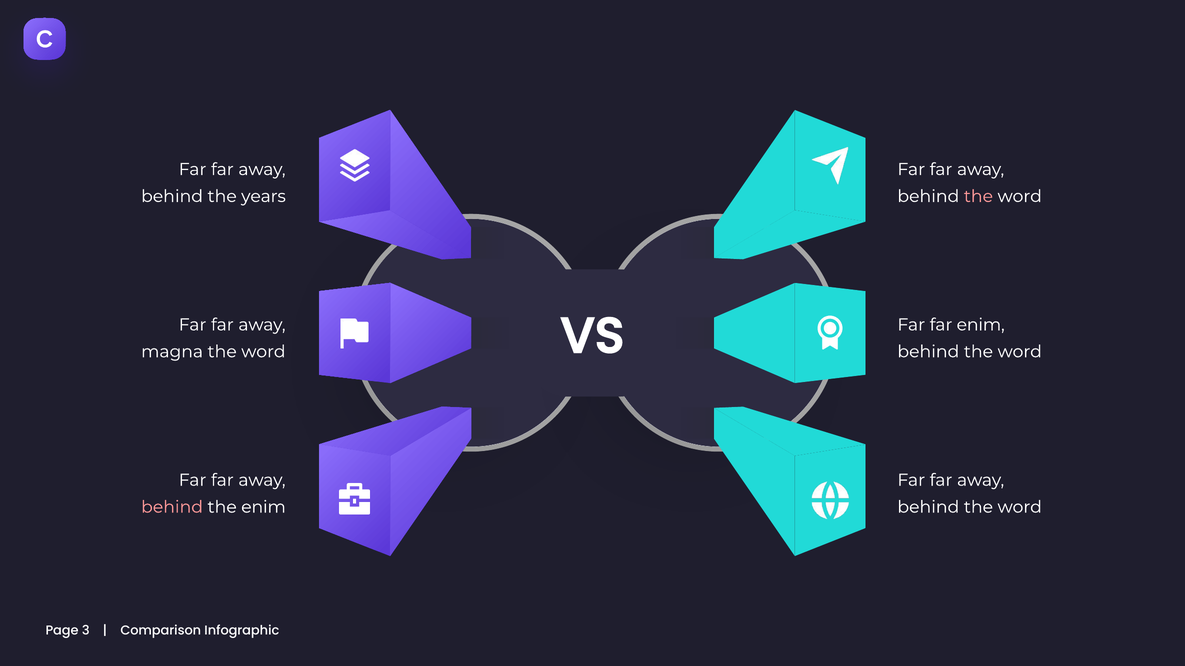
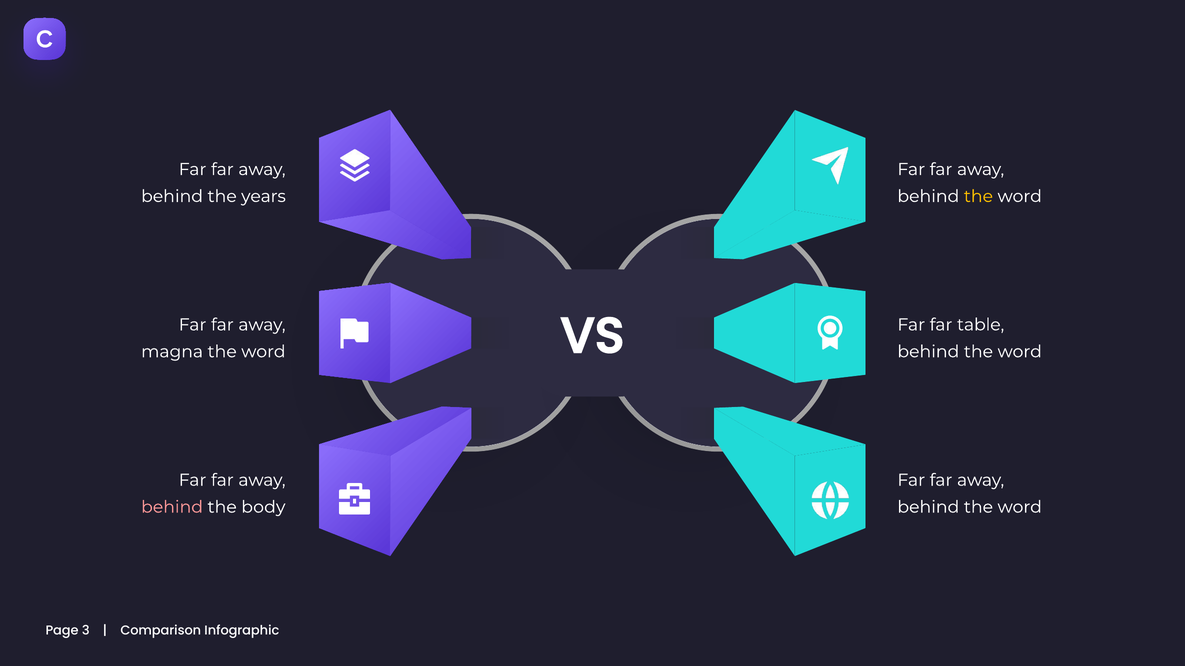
the colour: pink -> yellow (978, 196)
far enim: enim -> table (981, 325)
the enim: enim -> body (263, 507)
